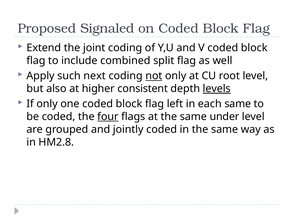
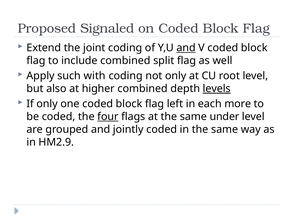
and underline: none -> present (186, 48)
next: next -> with (95, 76)
not underline: present -> none (154, 76)
higher consistent: consistent -> combined (143, 89)
each same: same -> more (238, 104)
HM2.8: HM2.8 -> HM2.9 (56, 142)
